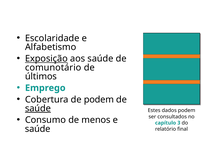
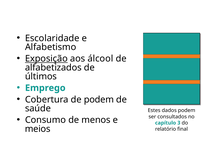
aos saúde: saúde -> álcool (100, 59)
comunotário: comunotário -> alfabetizados (53, 68)
saúde underline: present -> none (38, 109)
saúde: saúde -> meios (38, 129)
